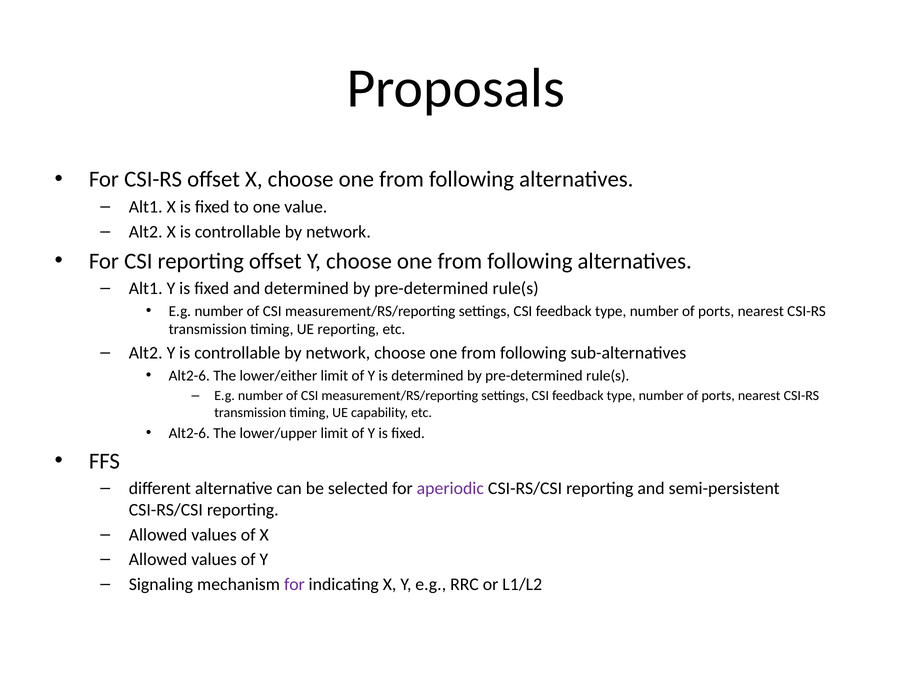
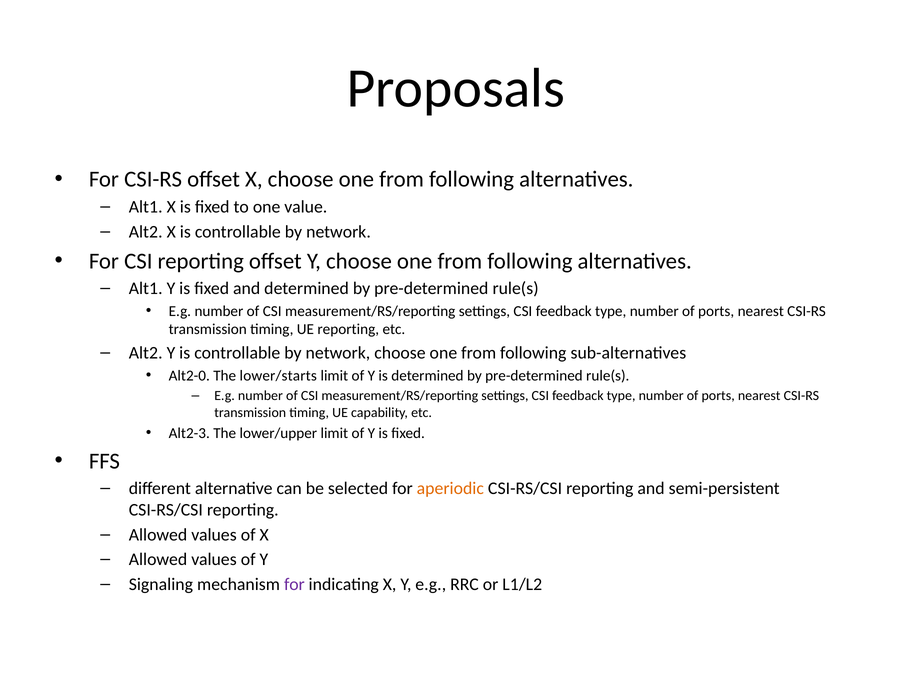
Alt2-6: Alt2-6 -> Alt2-0 (189, 376)
lower/either: lower/either -> lower/starts (278, 376)
Alt2-6: Alt2-6 -> Alt2-3 (189, 433)
aperiodic colour: purple -> orange (450, 489)
